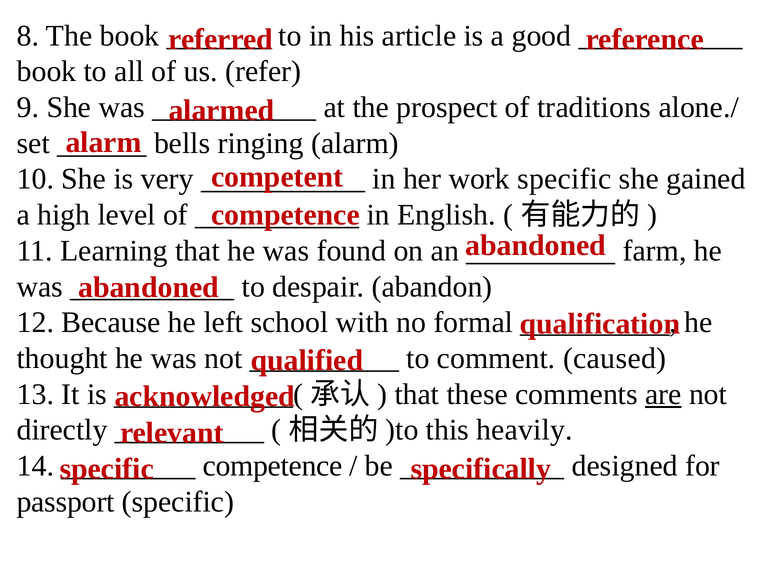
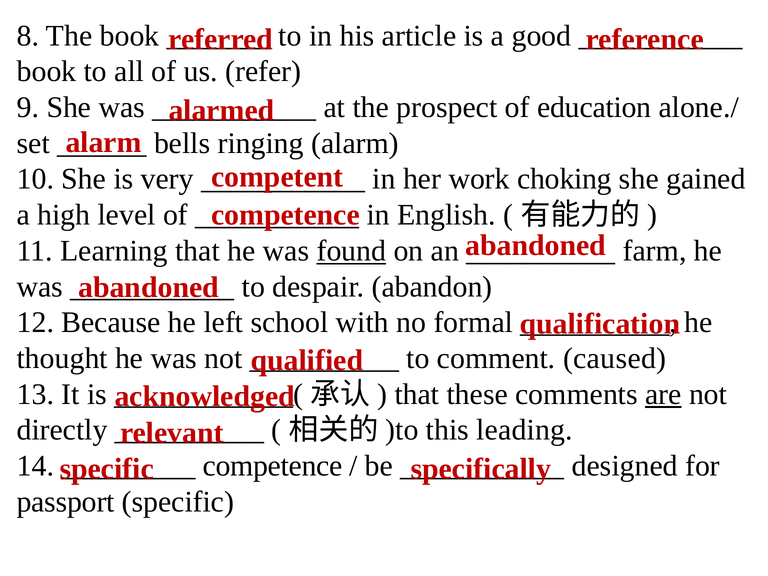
traditions: traditions -> education (594, 107)
work specific: specific -> choking (565, 179)
found underline: none -> present (351, 251)
heavily: heavily -> leading (525, 430)
